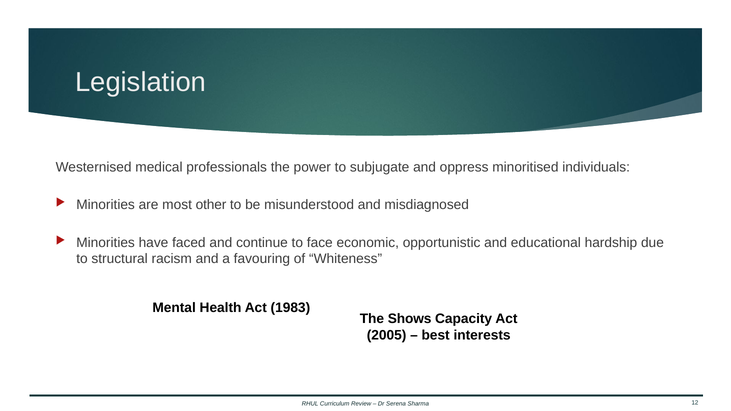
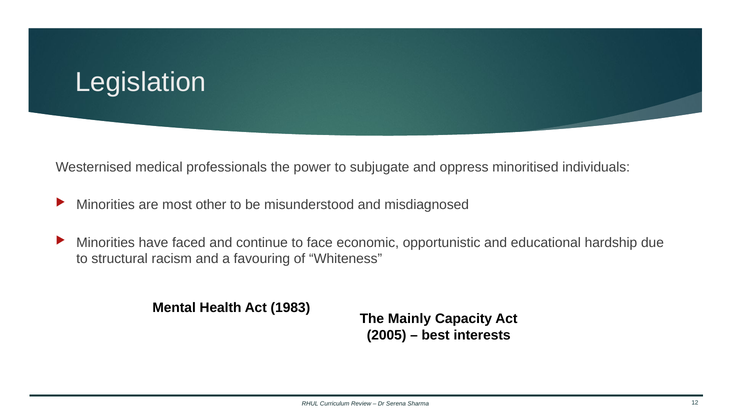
Shows: Shows -> Mainly (410, 319)
